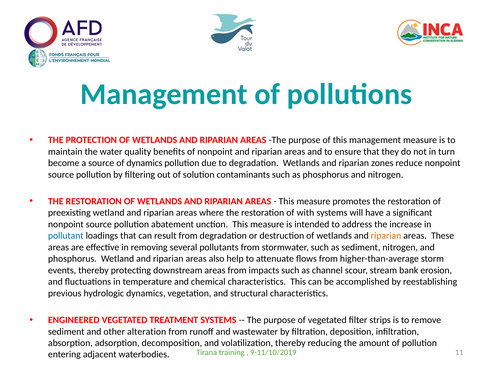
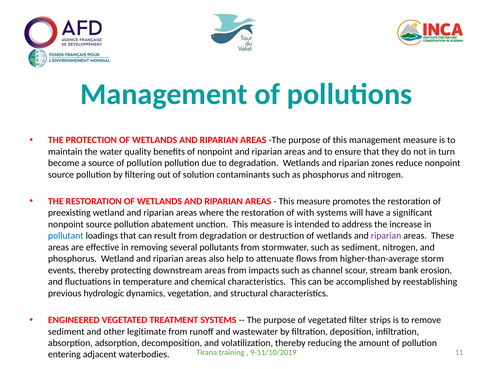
source of dynamics: dynamics -> pollution (144, 163)
riparian colour: orange -> purple (386, 236)
alteration: alteration -> legitimate (147, 332)
